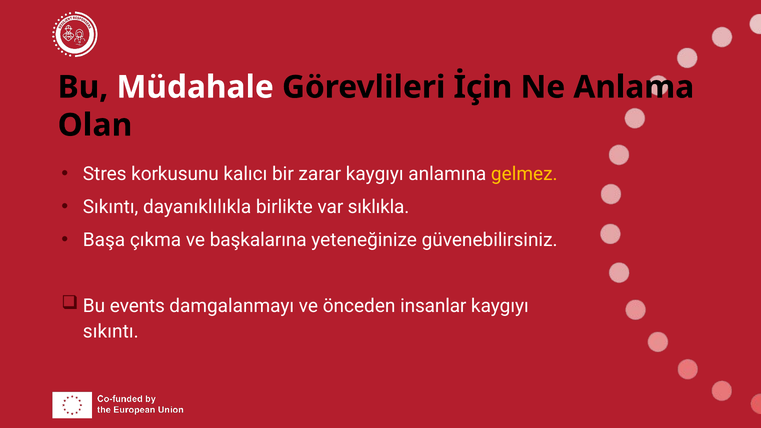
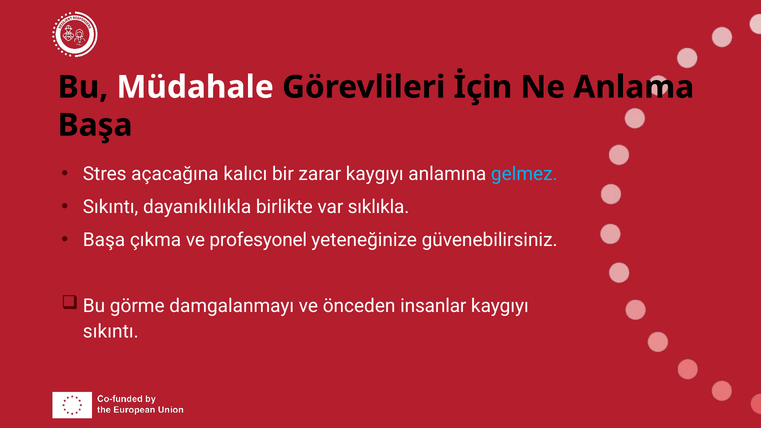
Olan: Olan -> Başa (95, 125)
korkusunu: korkusunu -> açacağına (175, 174)
gelmez colour: yellow -> light blue (524, 174)
başkalarına: başkalarına -> profesyonel (258, 240)
events: events -> görme (137, 306)
